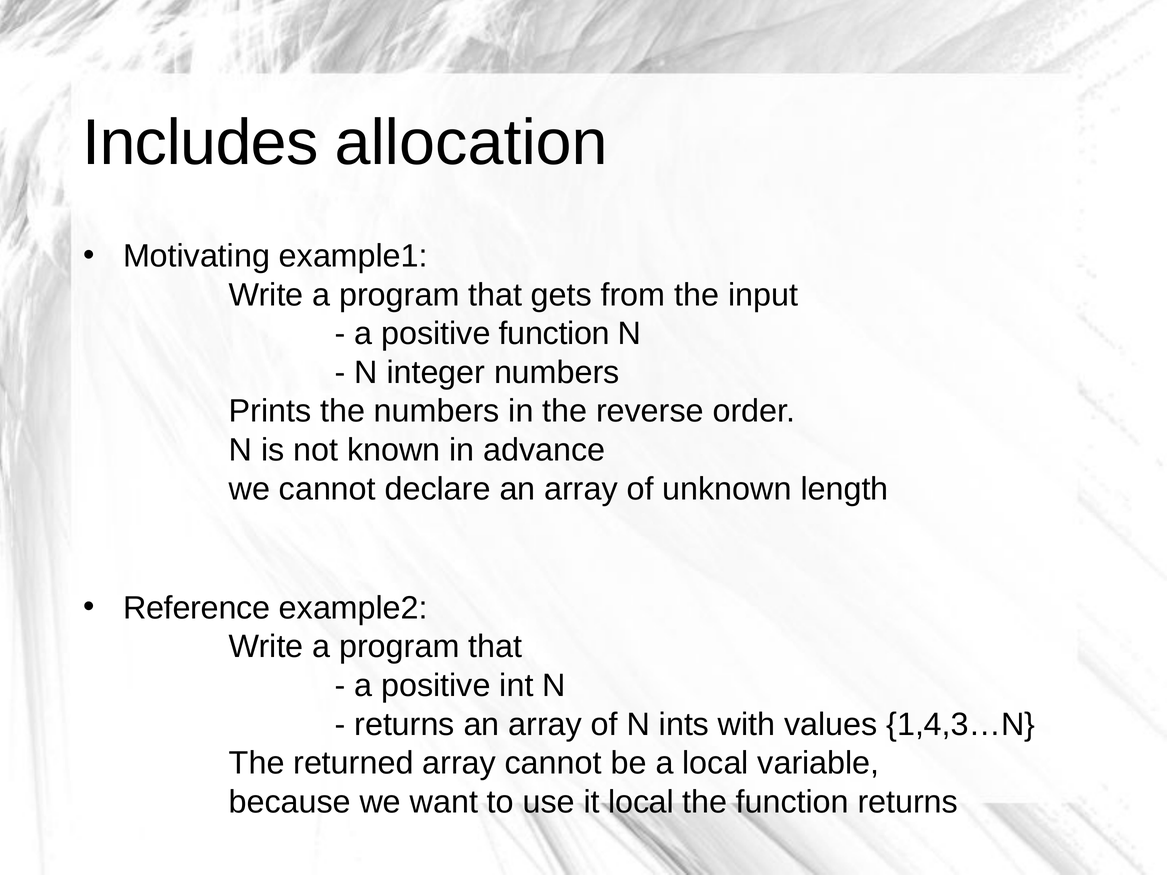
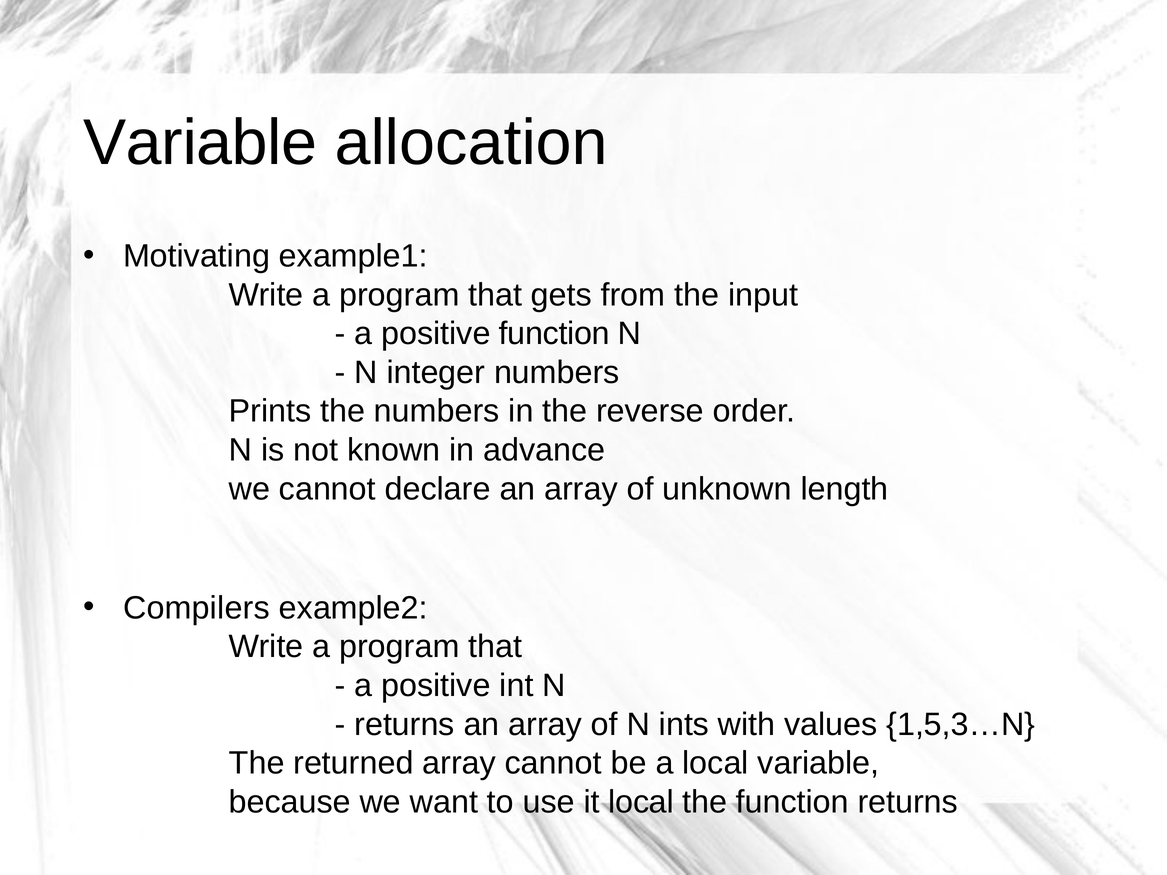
Includes: Includes -> Variable (200, 143)
Reference: Reference -> Compilers (196, 608)
1,4,3…N: 1,4,3…N -> 1,5,3…N (961, 725)
